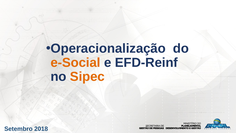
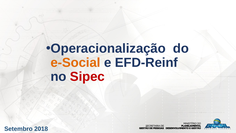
Sipec colour: orange -> red (87, 77)
